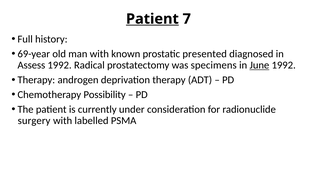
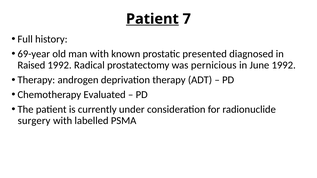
Assess: Assess -> Raised (31, 65)
specimens: specimens -> pernicious (214, 65)
June underline: present -> none (259, 65)
Possibility: Possibility -> Evaluated (105, 95)
